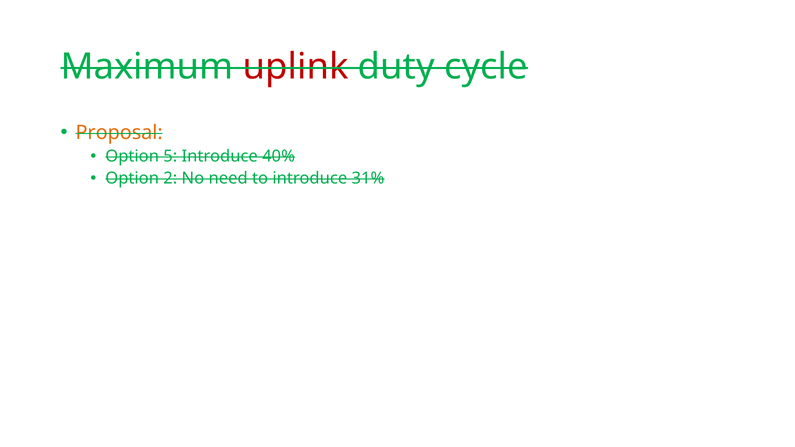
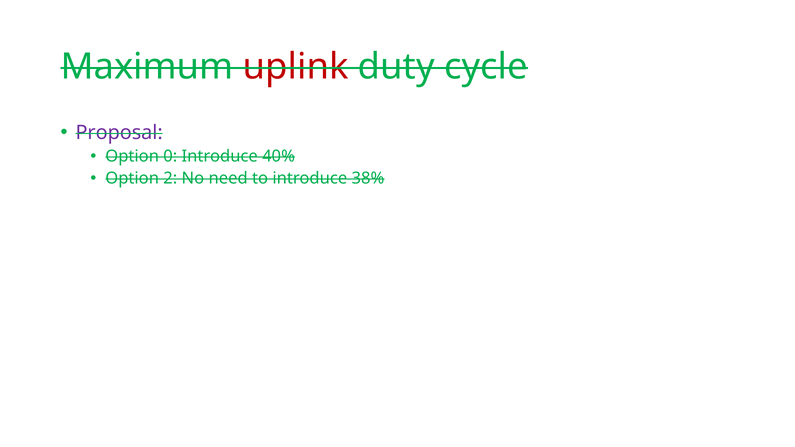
Proposal colour: orange -> purple (119, 133)
5: 5 -> 0 (170, 156)
31%: 31% -> 38% (368, 179)
